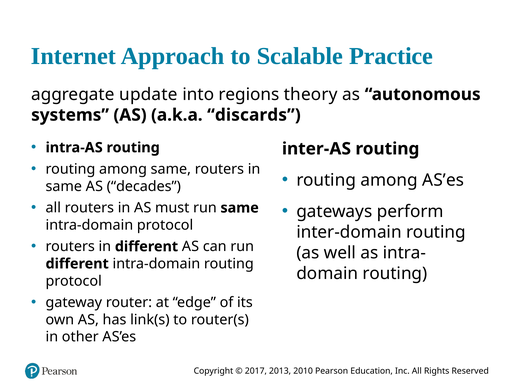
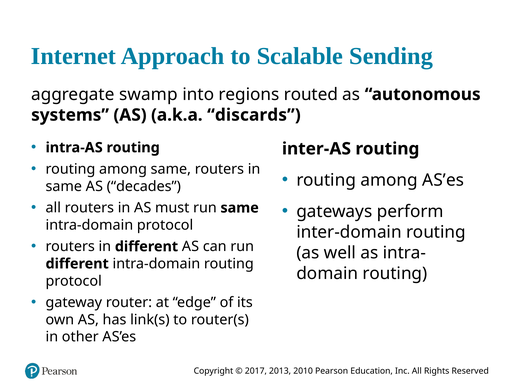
Practice: Practice -> Sending (391, 56)
update: update -> swamp (148, 94)
theory: theory -> routed (311, 94)
